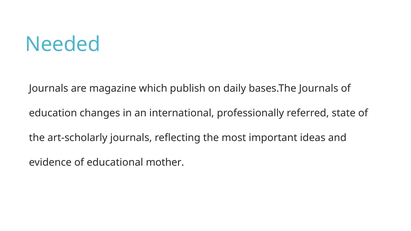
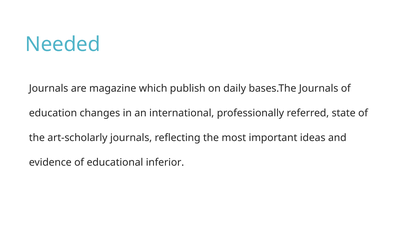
mother: mother -> inferior (165, 163)
